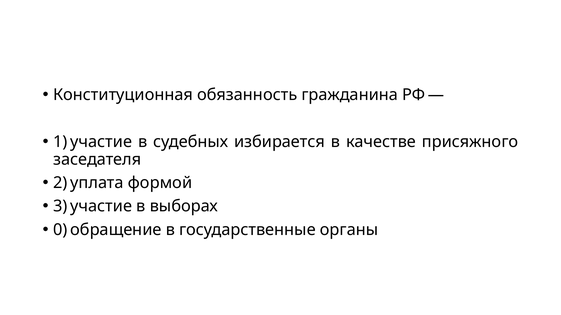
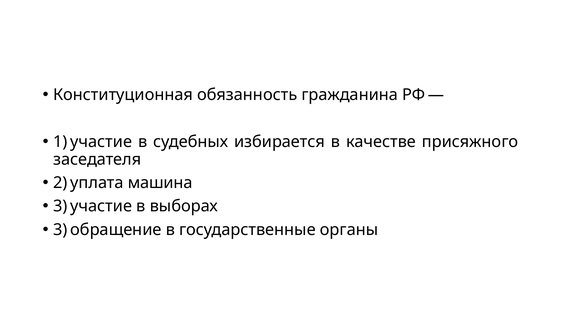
формой: формой -> машина (160, 183)
0: 0 -> 3 (60, 230)
